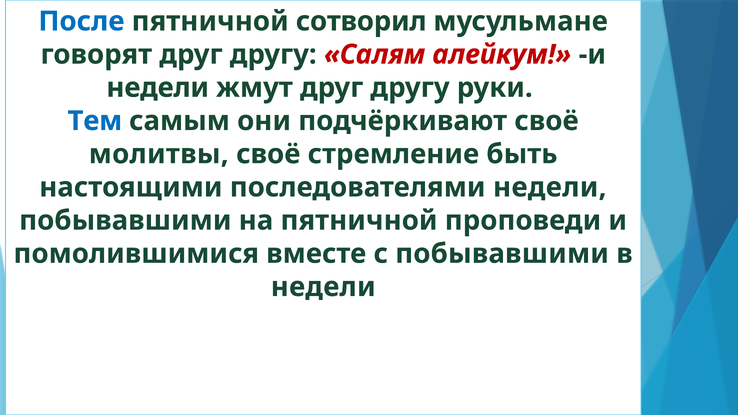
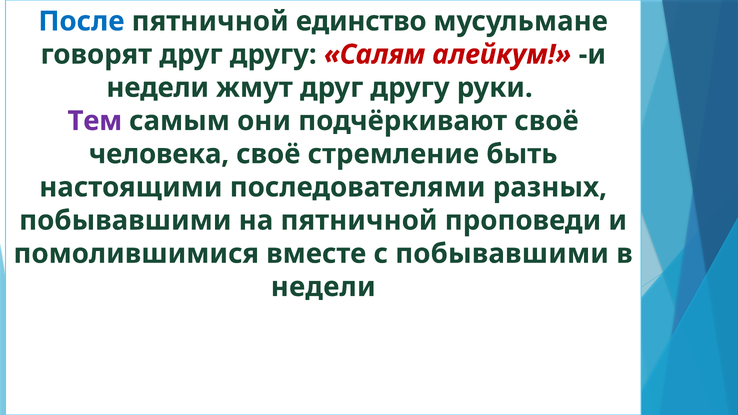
сотворил: сотворил -> единство (361, 21)
Тем colour: blue -> purple (95, 121)
молитвы: молитвы -> человека (159, 154)
последователями недели: недели -> разных (550, 187)
